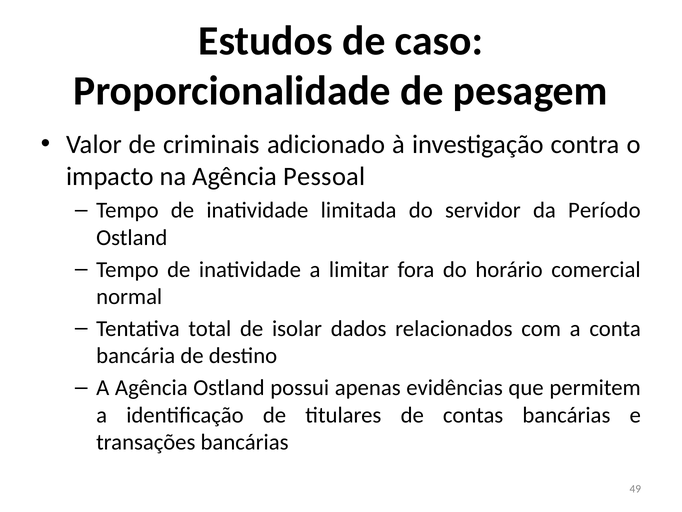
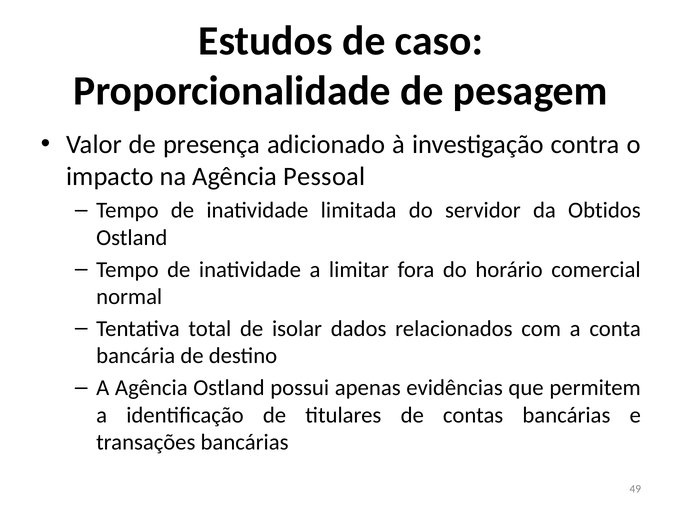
criminais: criminais -> presença (212, 144)
Período: Período -> Obtidos (604, 210)
